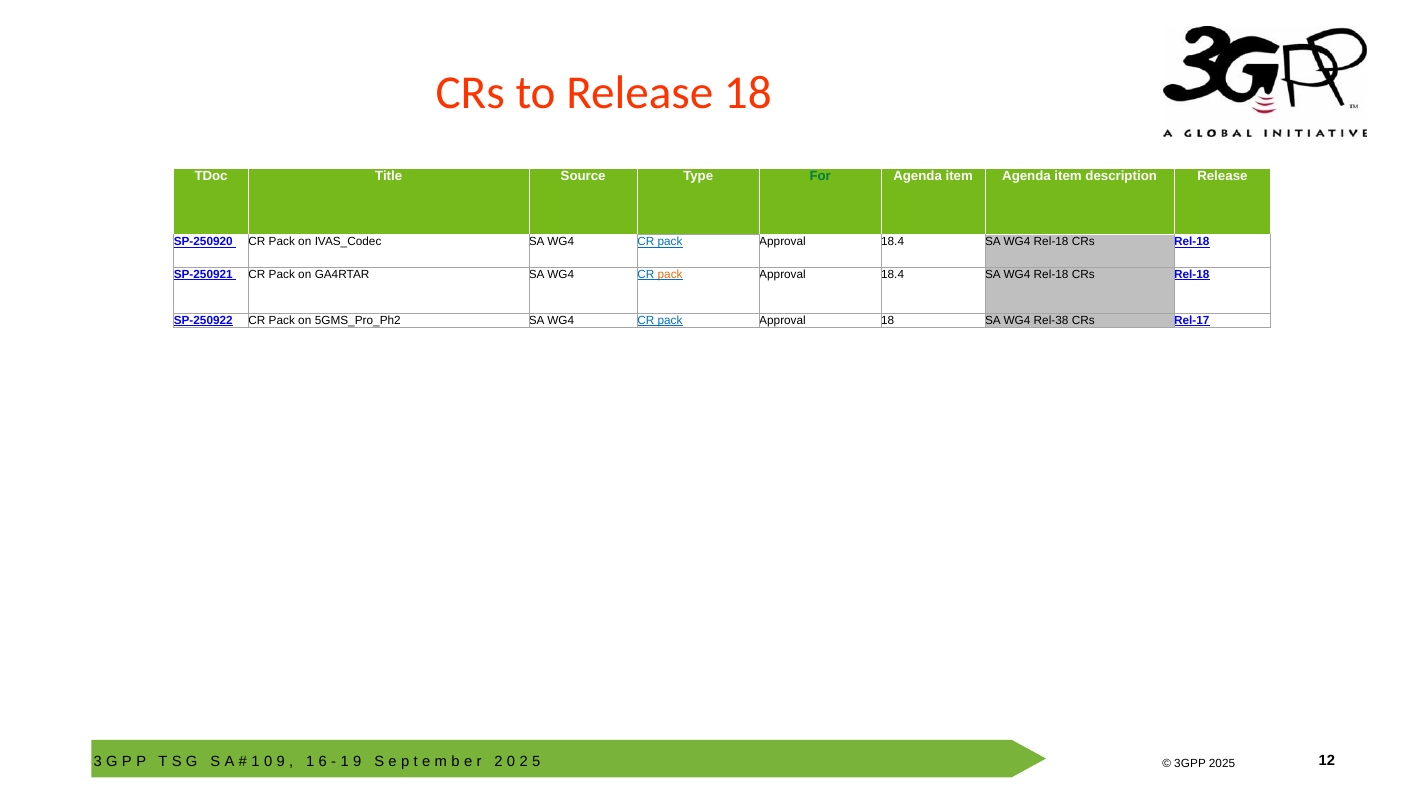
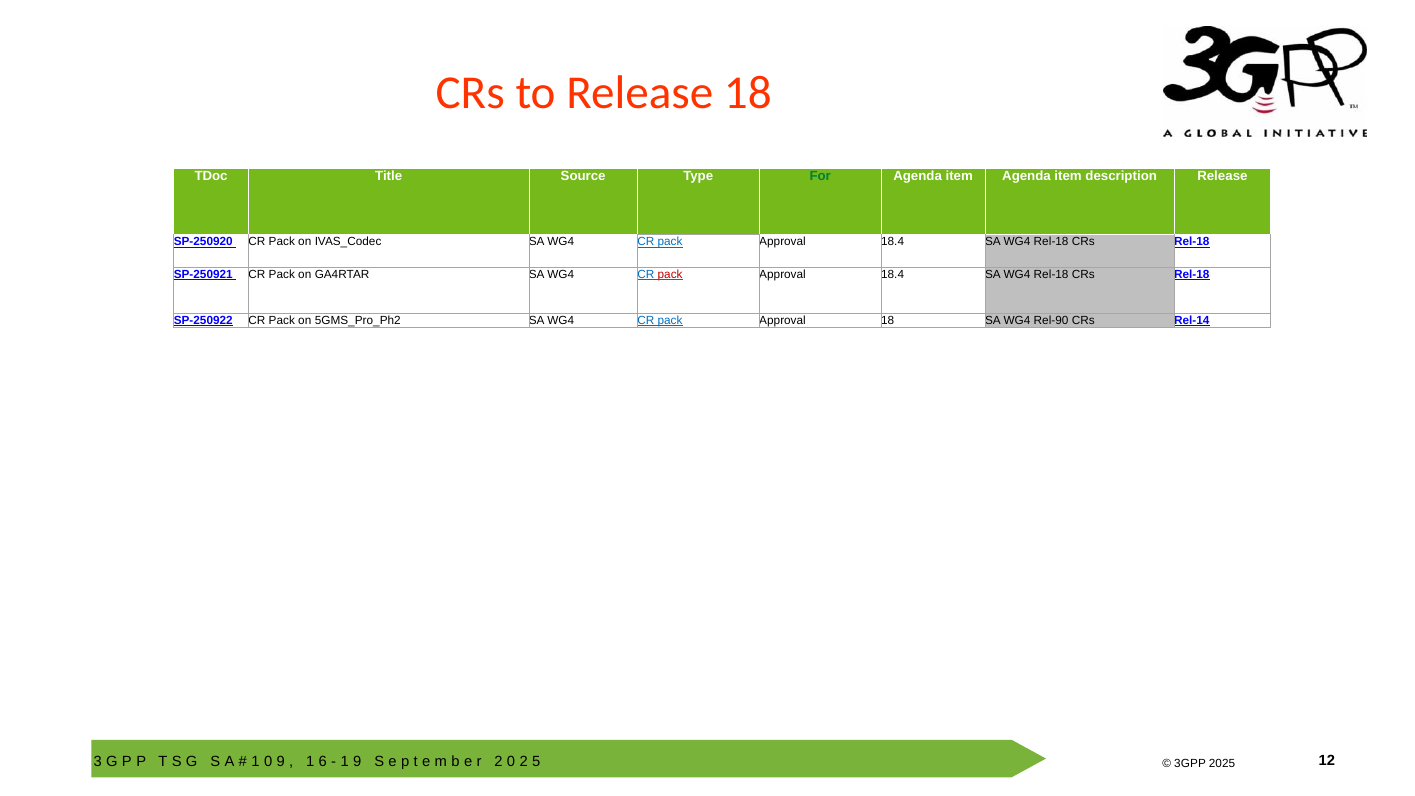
pack colour: orange -> red (670, 275)
Rel-38: Rel-38 -> Rel-90 (1051, 320)
Rel-17: Rel-17 -> Rel-14 (1192, 320)
